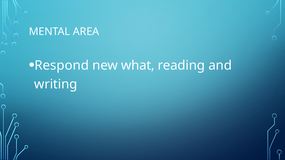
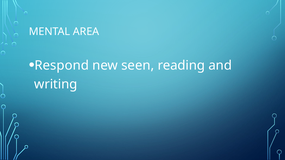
what: what -> seen (138, 66)
